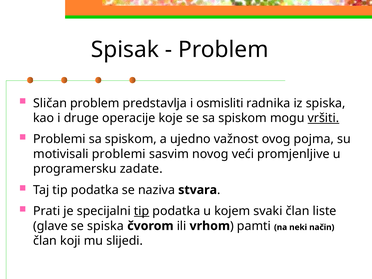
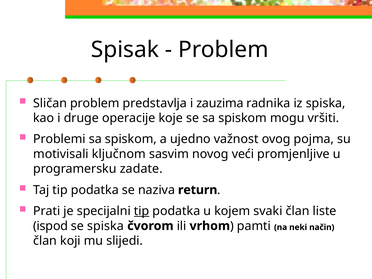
osmisliti: osmisliti -> zauzima (220, 103)
vršiti underline: present -> none (323, 118)
motivisali problemi: problemi -> ključnom (119, 154)
stvara: stvara -> return (198, 190)
glave: glave -> ispod (51, 226)
